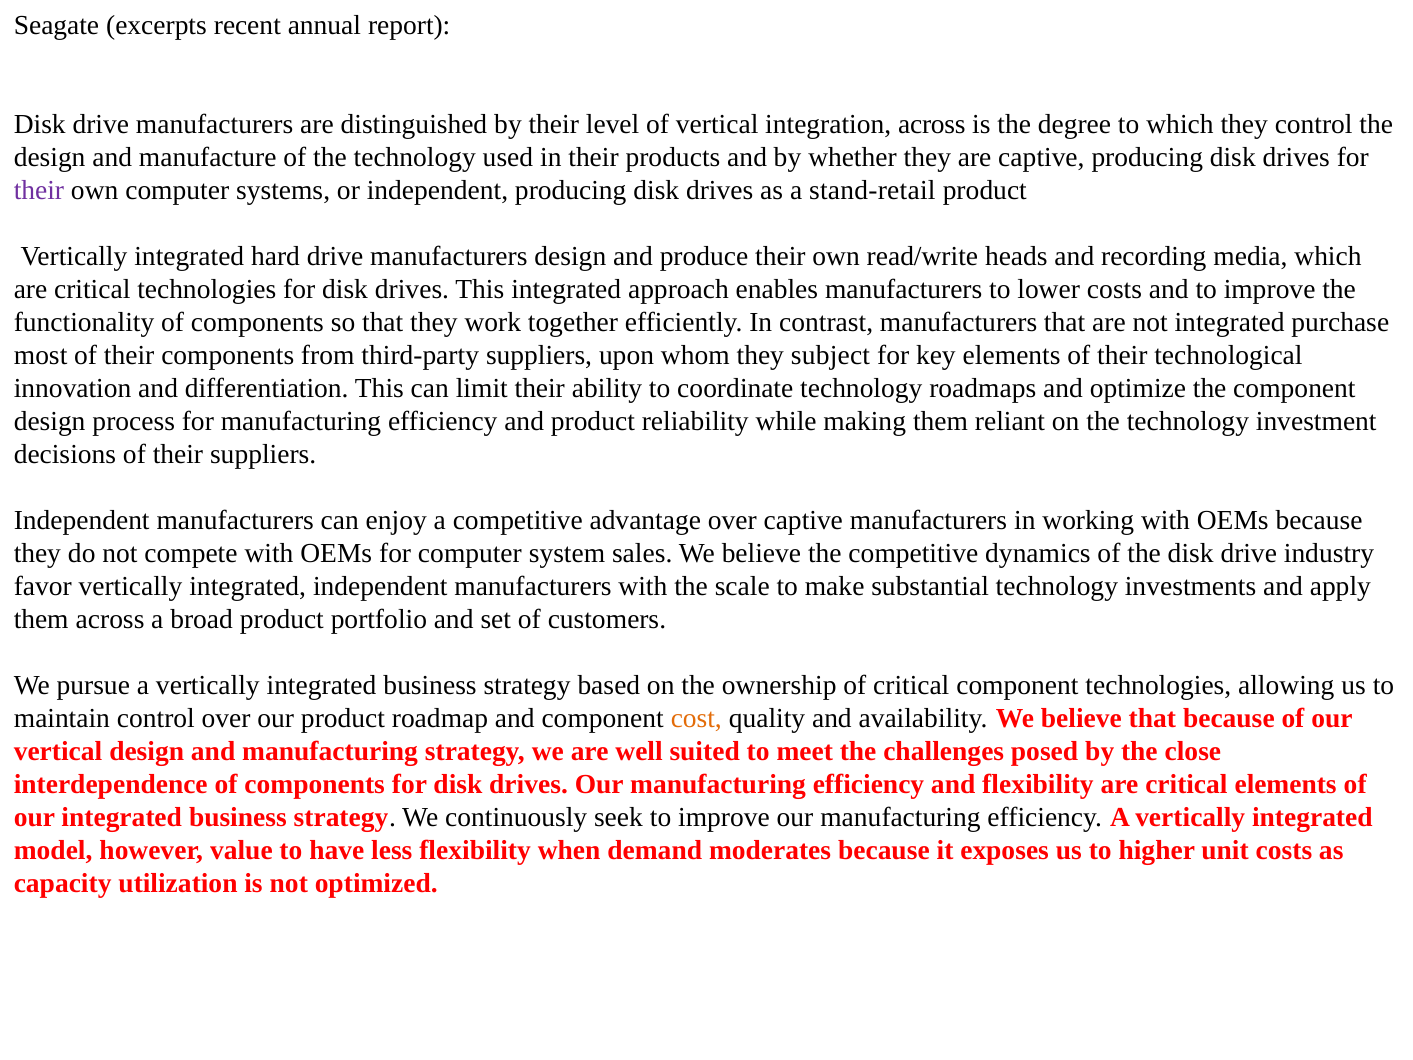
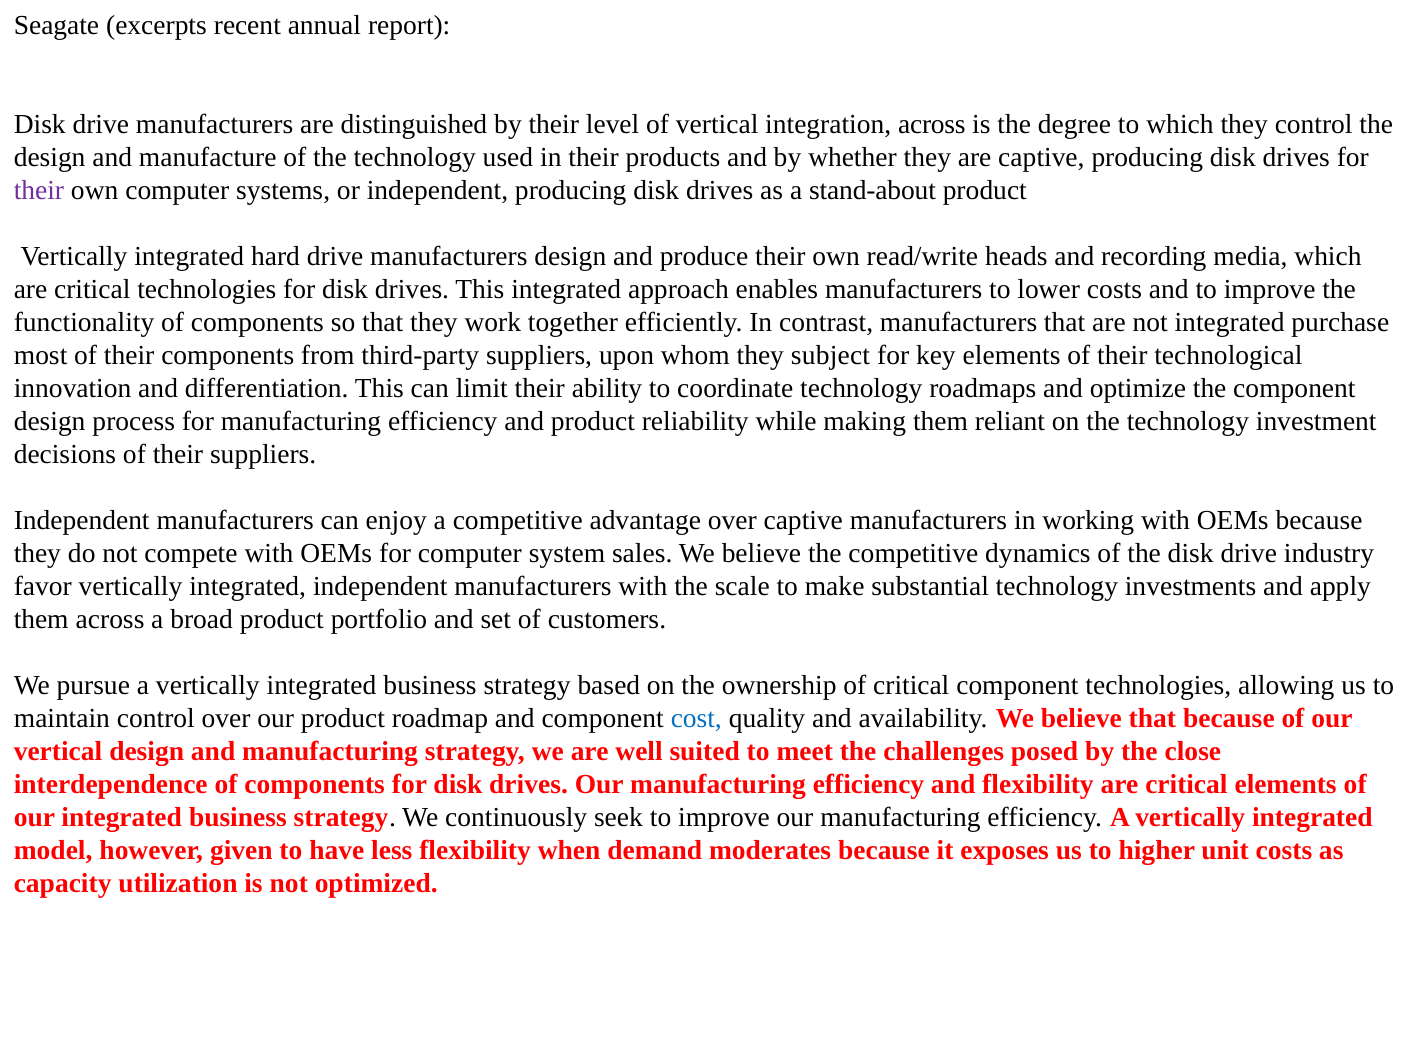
stand-retail: stand-retail -> stand-about (873, 190)
cost colour: orange -> blue (696, 718)
value: value -> given (241, 850)
